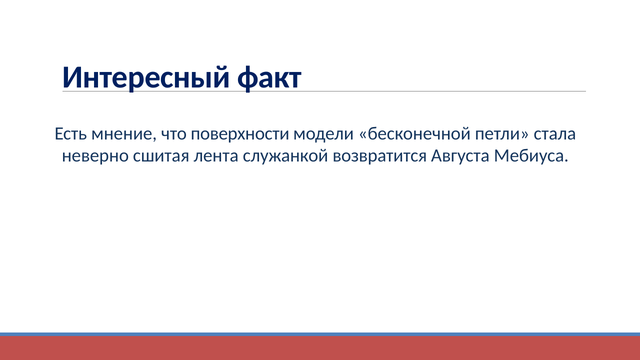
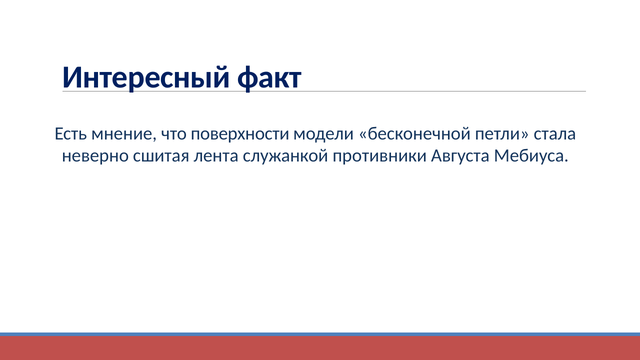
возвратится: возвратится -> противники (380, 156)
